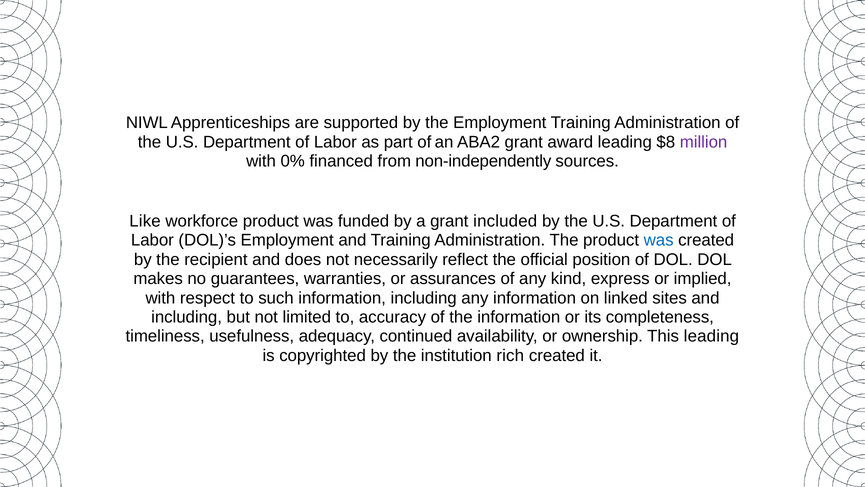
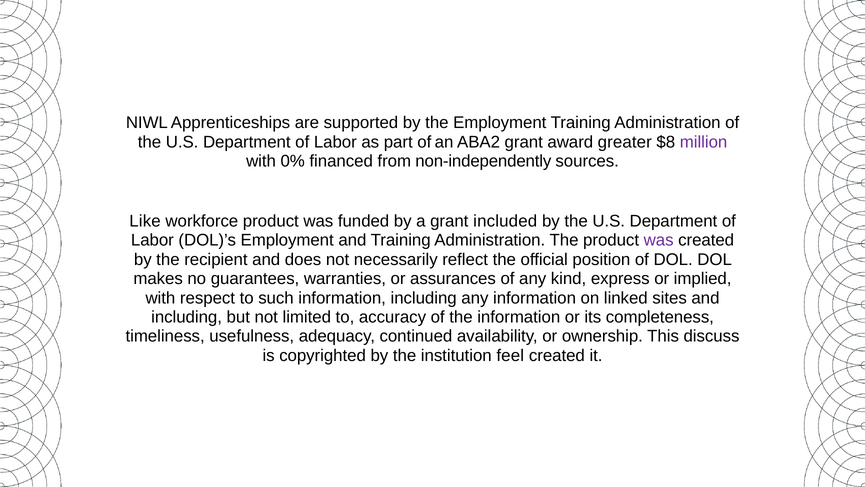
award leading: leading -> greater (625, 142)
was colour: blue -> purple (659, 240)
This leading: leading -> discuss (712, 336)
rich: rich -> feel (510, 355)
